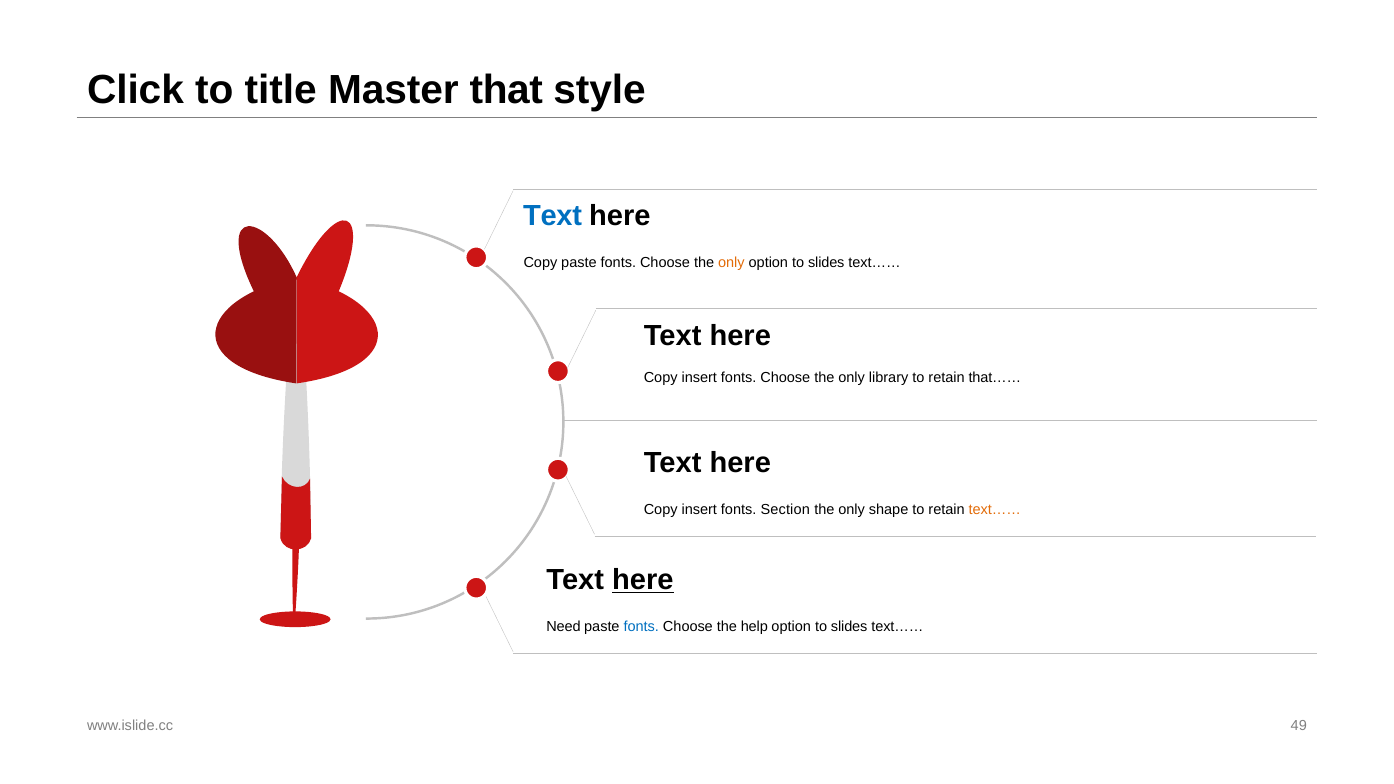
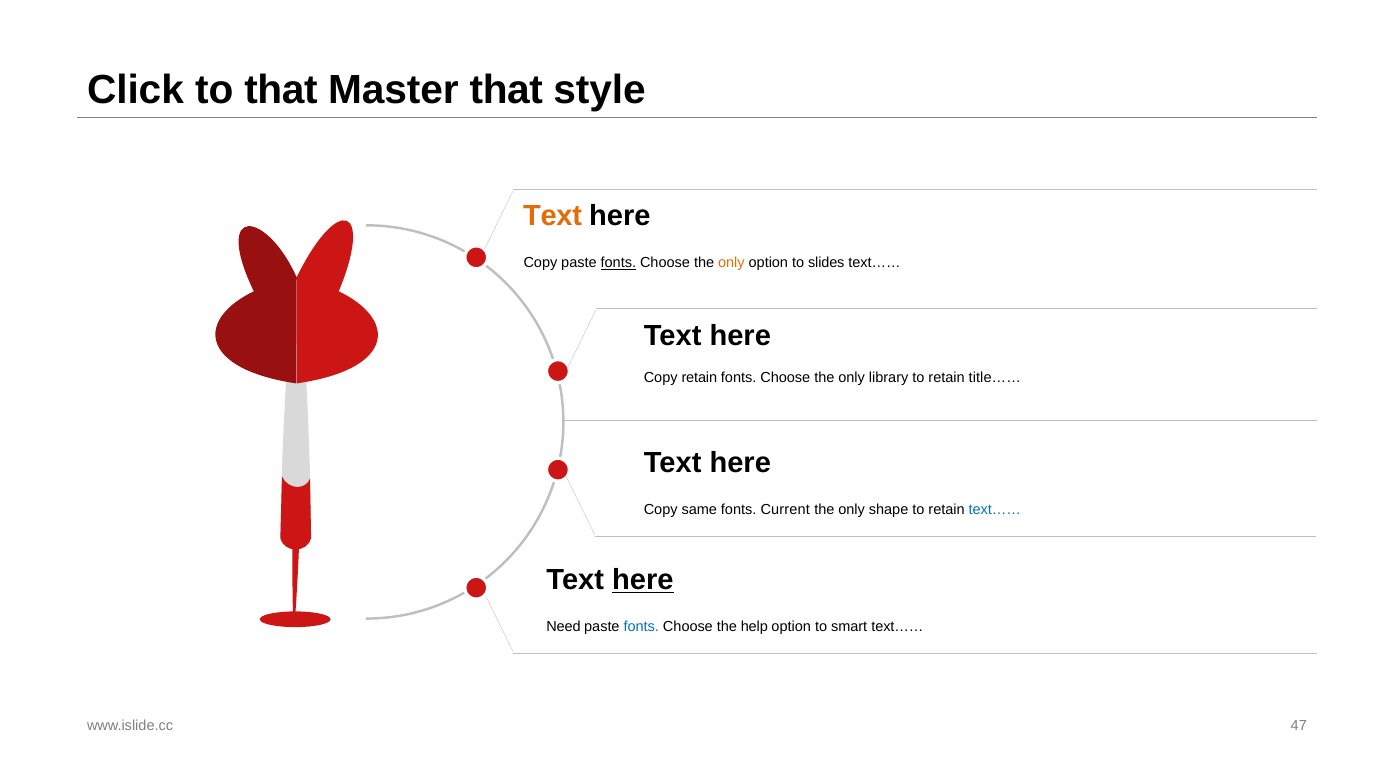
to title: title -> that (281, 90)
Text colour: blue -> orange (553, 216)
fonts underline: none -> present (618, 263)
insert: insert -> retain (699, 378)
that……: that…… -> title…… (995, 378)
insert: insert -> same (699, 509)
Section: Section -> Current (785, 509)
text…… colour: orange -> blue (995, 509)
slides: slides -> smart (849, 627)
49: 49 -> 47 (1299, 726)
